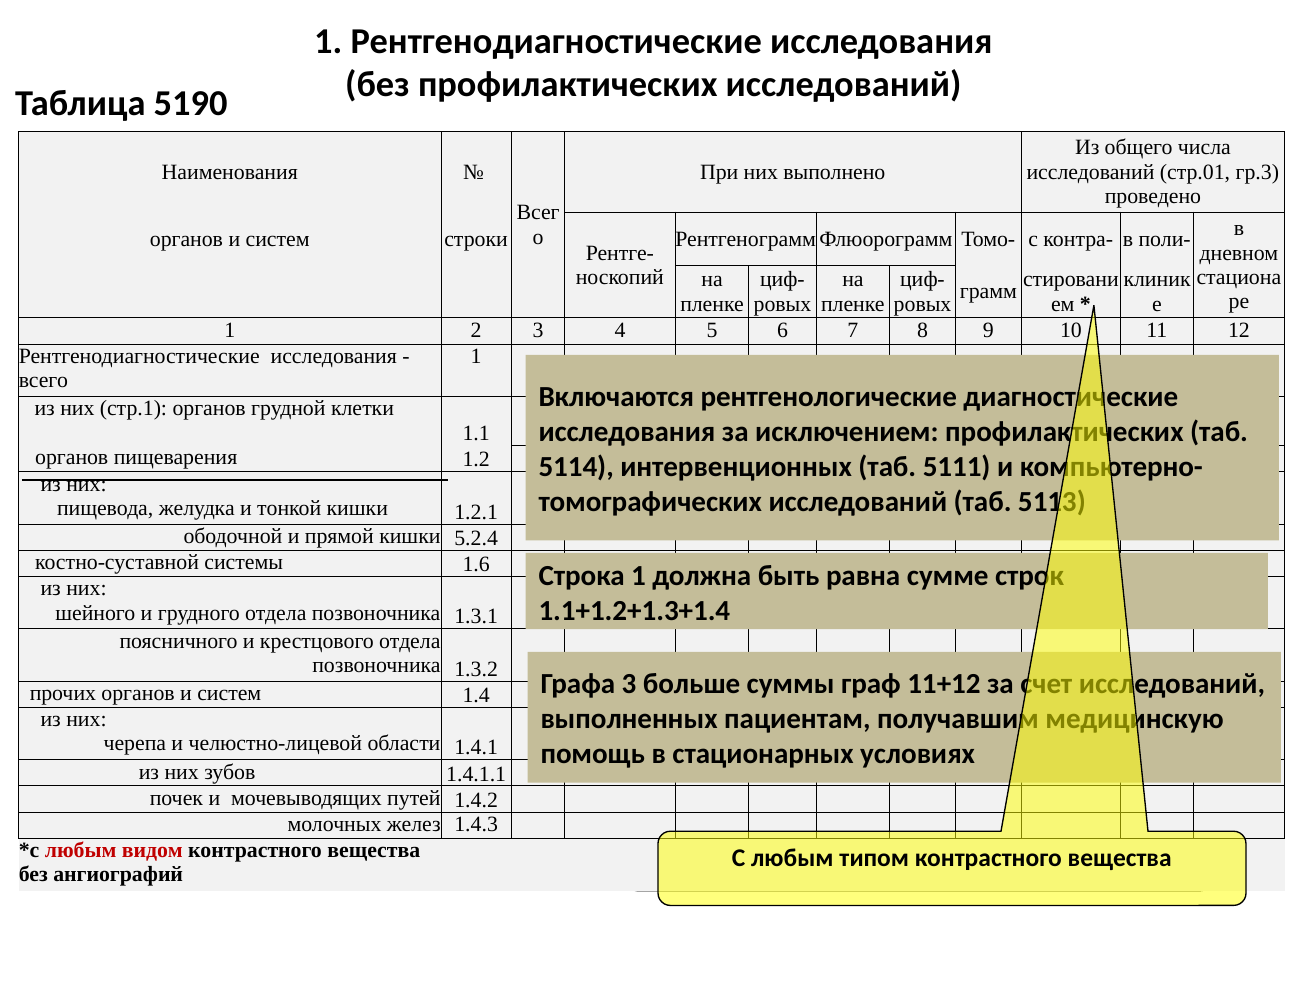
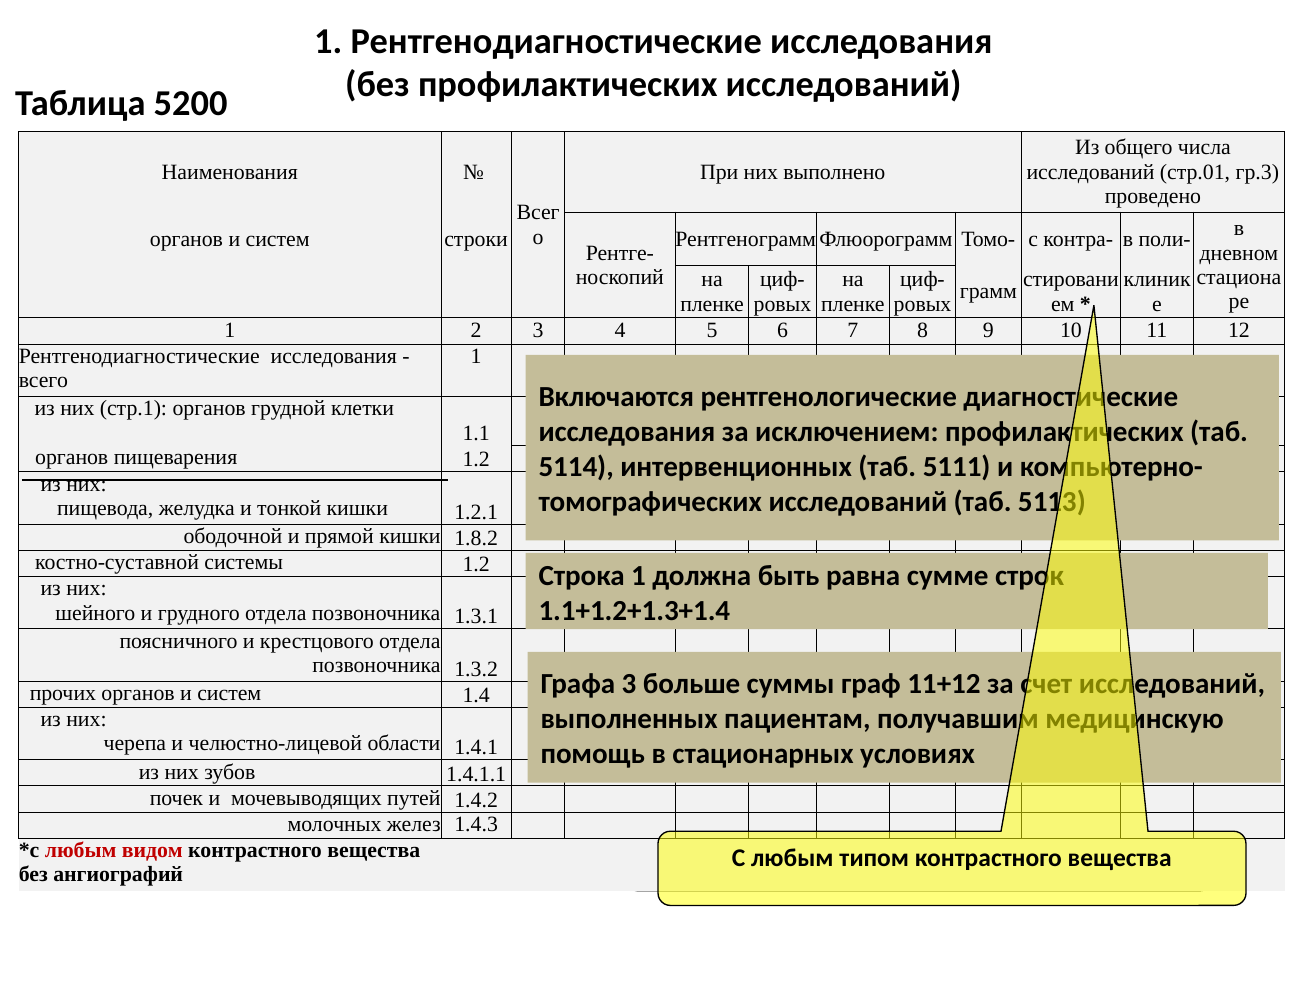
5190: 5190 -> 5200 (191, 103)
5.2.4: 5.2.4 -> 1.8.2 (476, 538)
системы 1.6: 1.6 -> 1.2 (476, 565)
